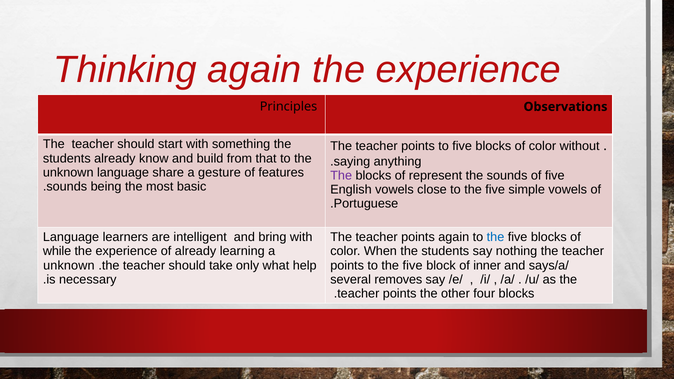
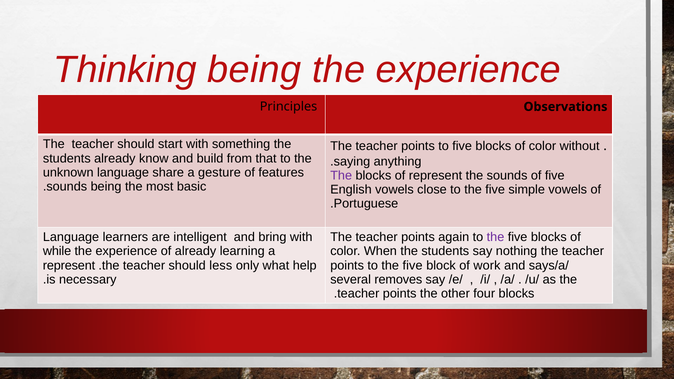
Thinking again: again -> being (254, 70)
the colour: blue -> purple (496, 237)
unknown: unknown -> represent (69, 266)
take: take -> less (221, 266)
inner: inner -> work (487, 266)
